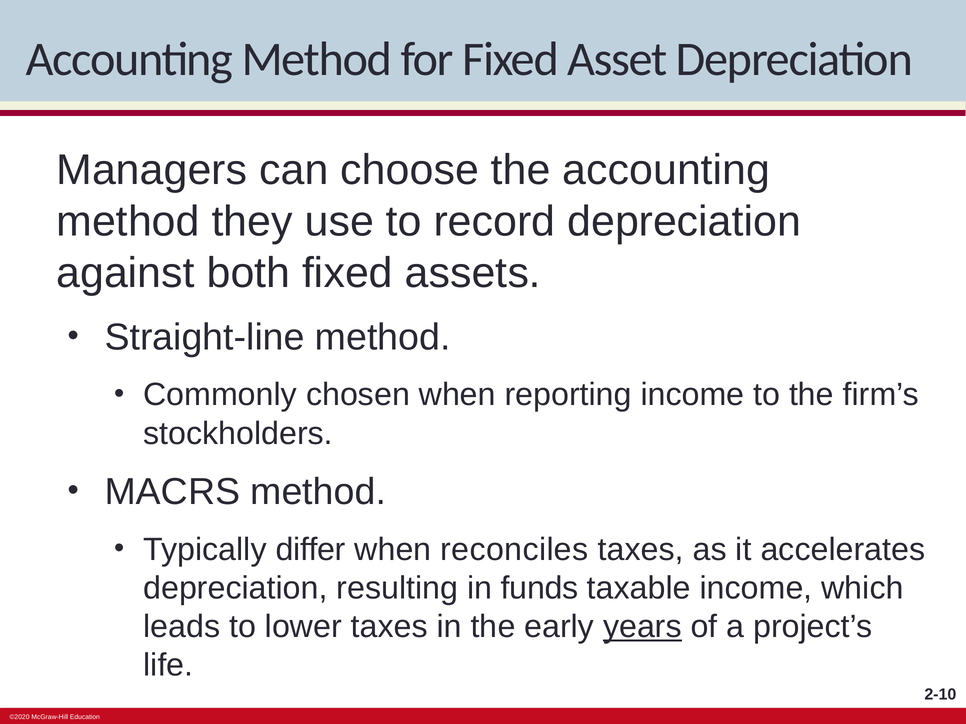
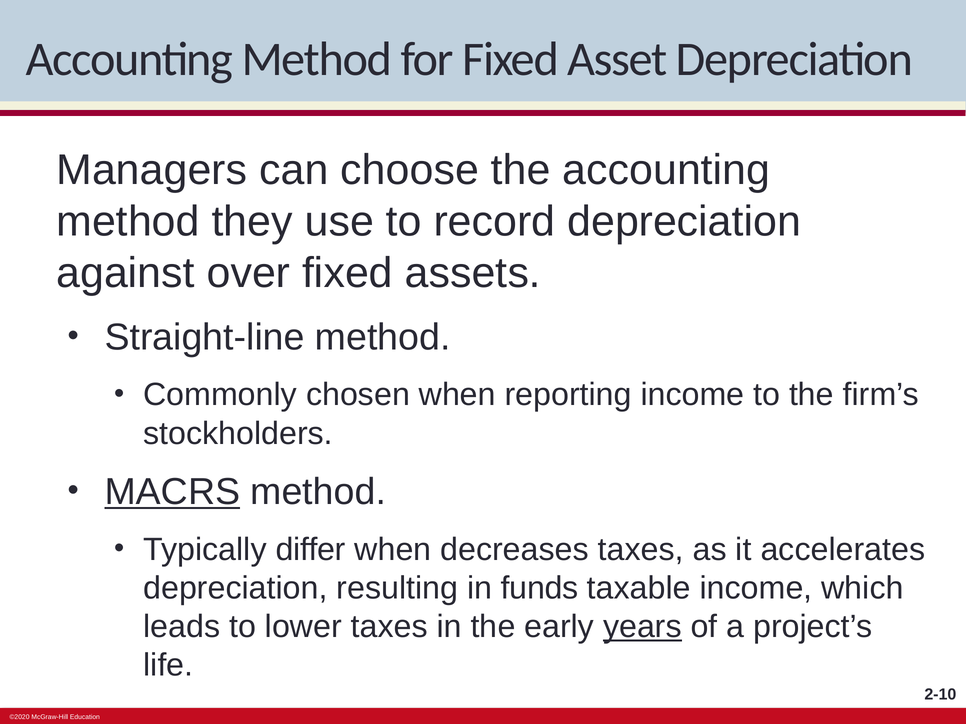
both: both -> over (248, 273)
MACRS underline: none -> present (172, 492)
reconciles: reconciles -> decreases (515, 550)
